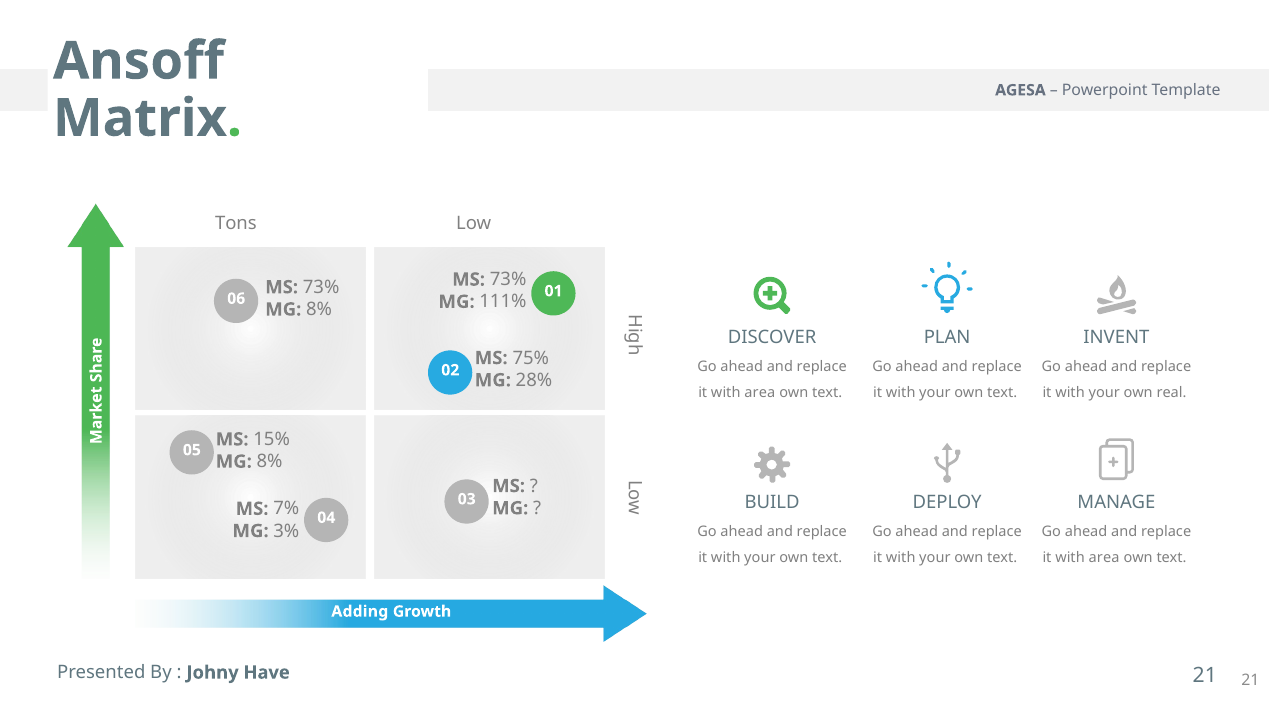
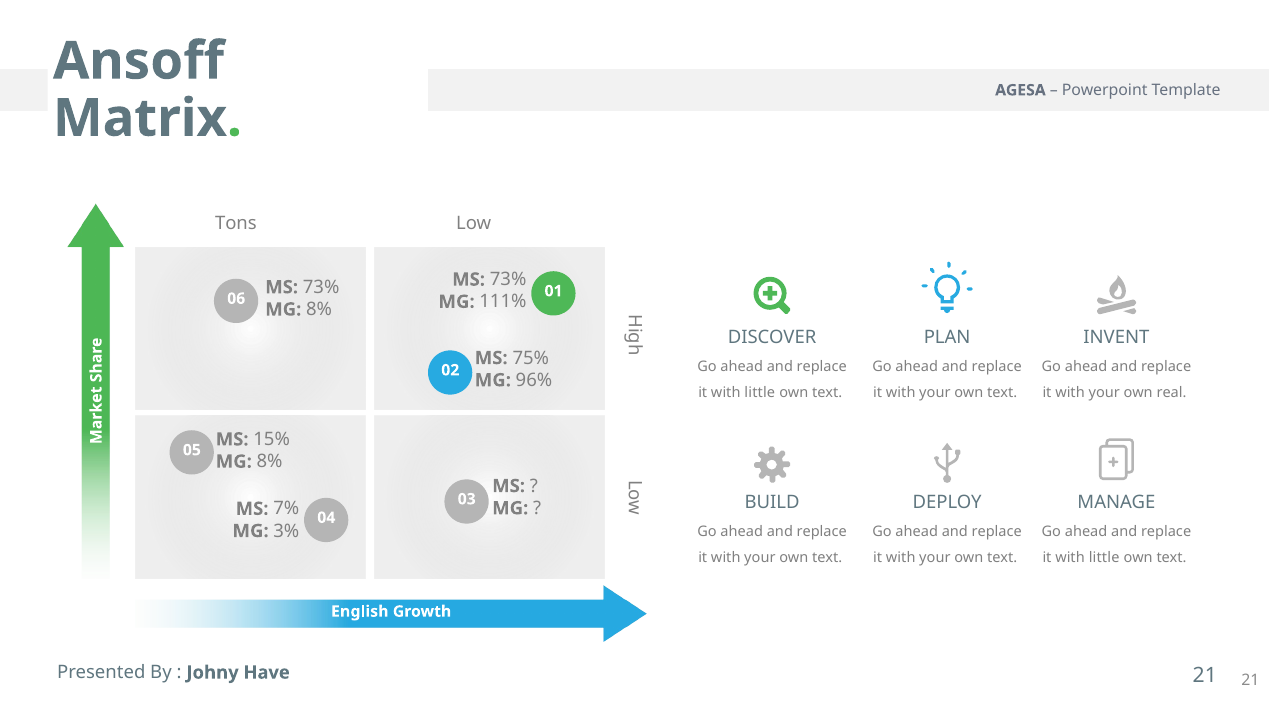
28%: 28% -> 96% (534, 380)
area: area -> little (760, 393)
area: area -> little (1104, 558)
Adding: Adding -> English (360, 611)
